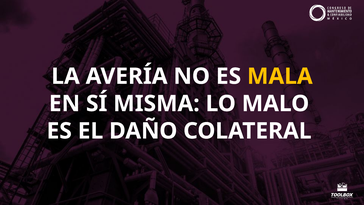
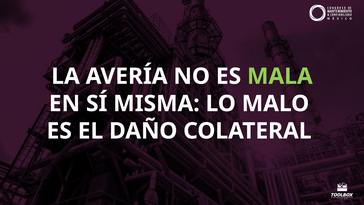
MALA colour: yellow -> light green (280, 76)
